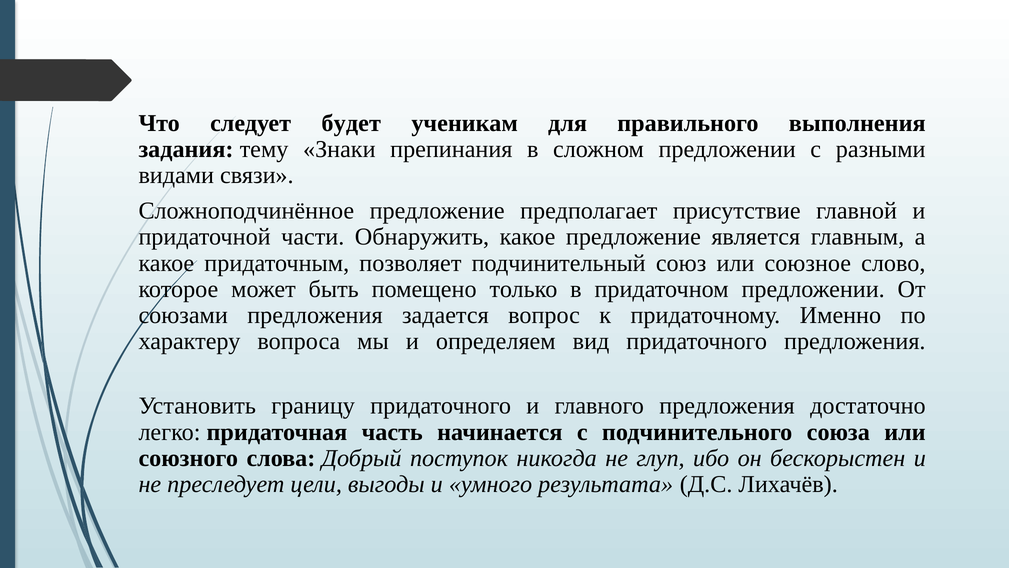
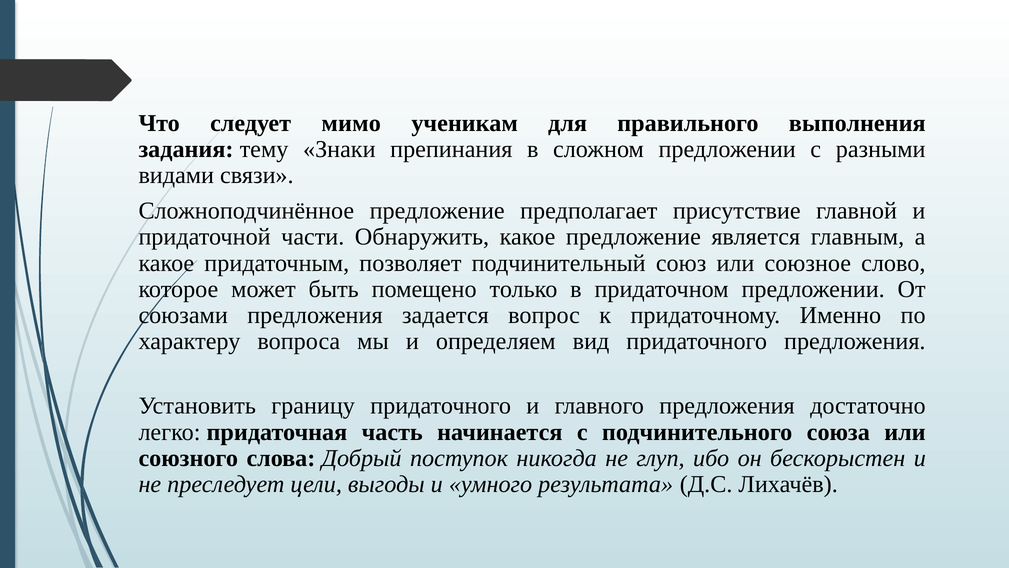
будет: будет -> мимо (351, 123)
